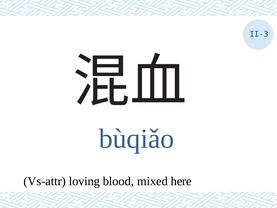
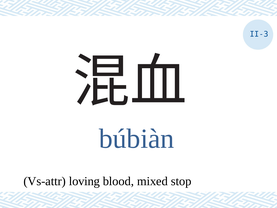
bùqiǎo: bùqiǎo -> búbiàn (137, 139)
here: here -> stop (181, 181)
